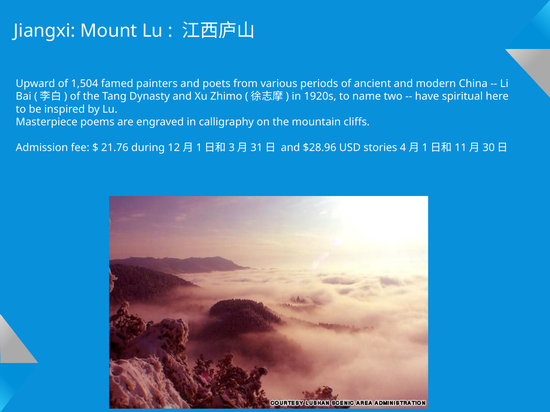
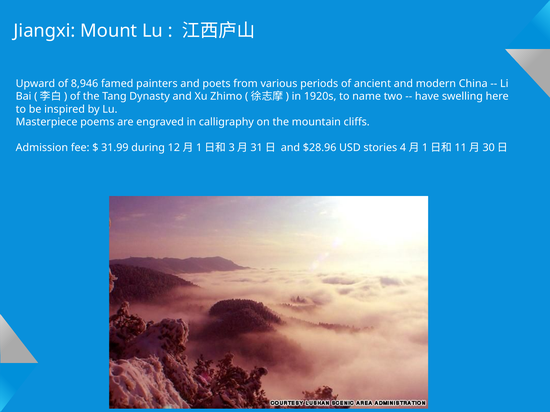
1,504: 1,504 -> 8,946 (85, 84)
spiritual: spiritual -> swelling (462, 96)
21.76: 21.76 -> 31.99 (115, 148)
